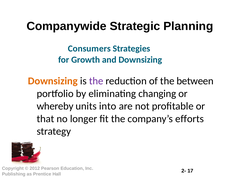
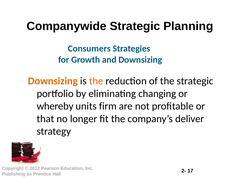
the colour: purple -> orange (96, 81)
the between: between -> strategic (195, 81)
into: into -> firm (108, 106)
efforts: efforts -> deliver (190, 119)
